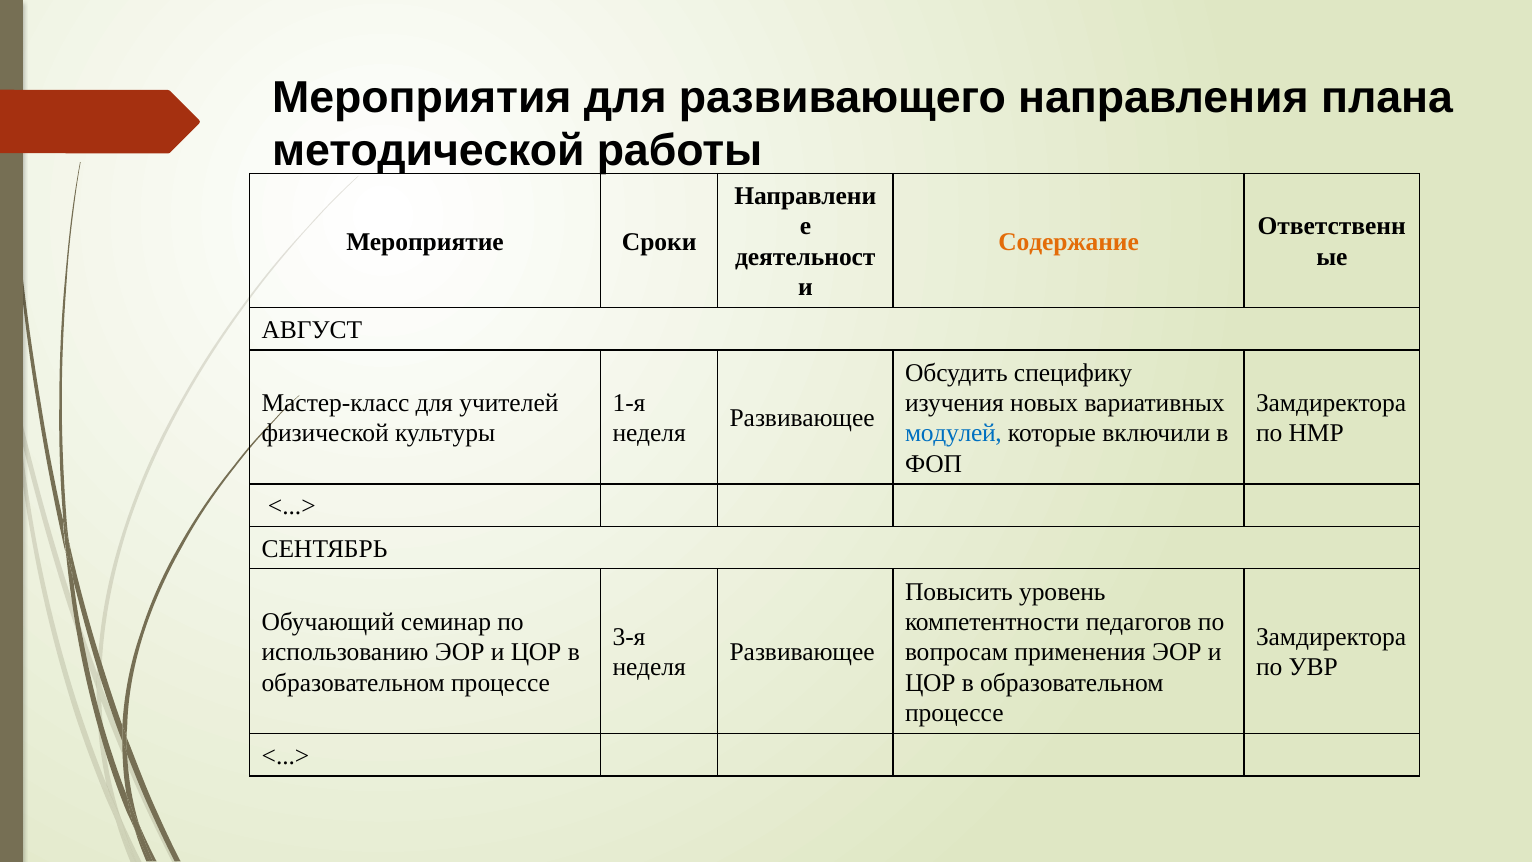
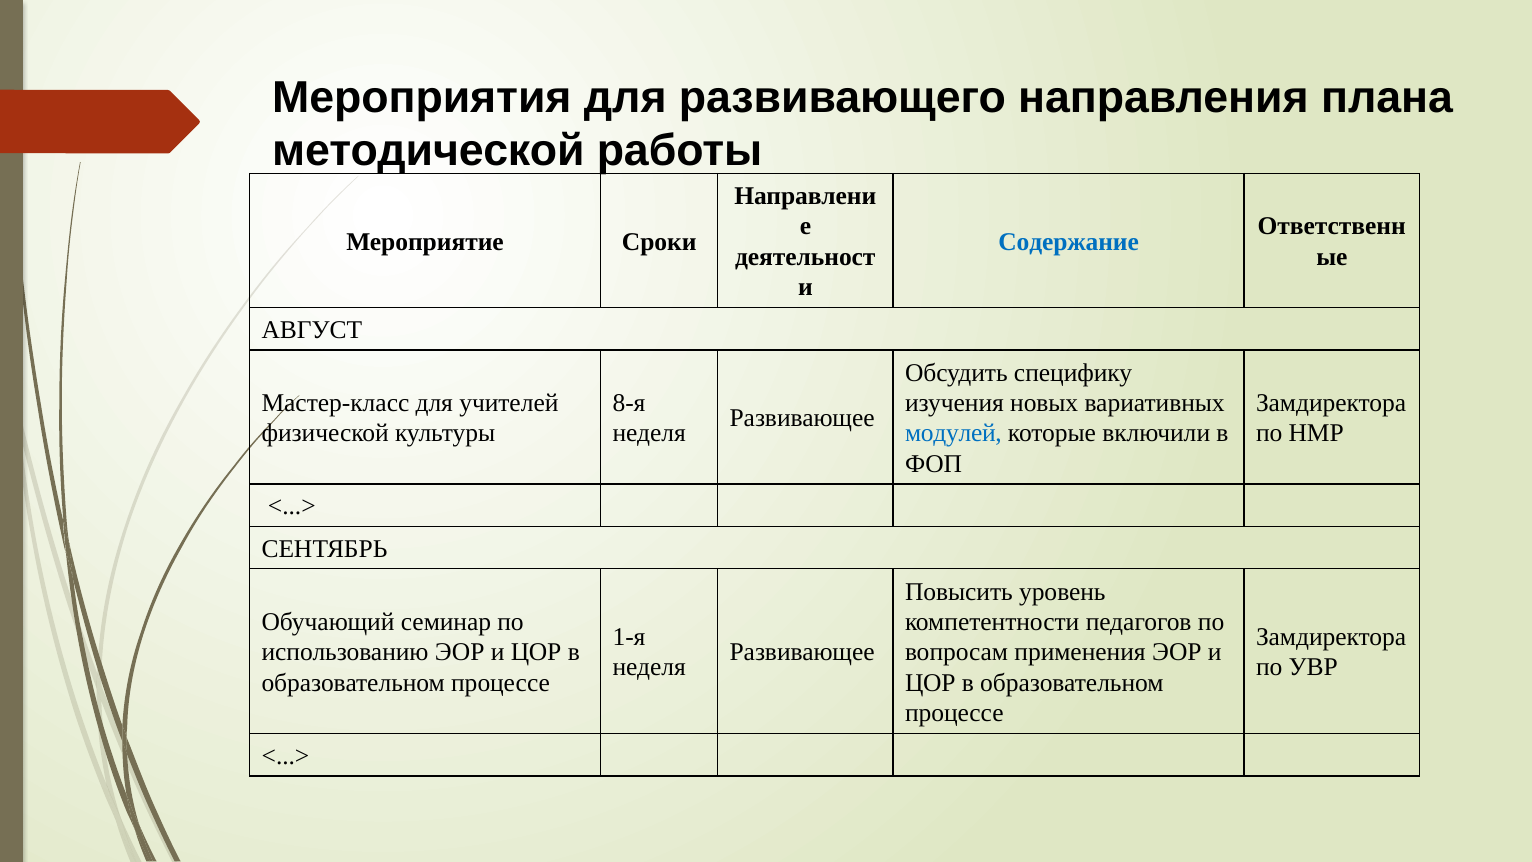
Содержание colour: orange -> blue (1069, 242)
1-я: 1-я -> 8-я (629, 403)
3-я: 3-я -> 1-я (629, 637)
